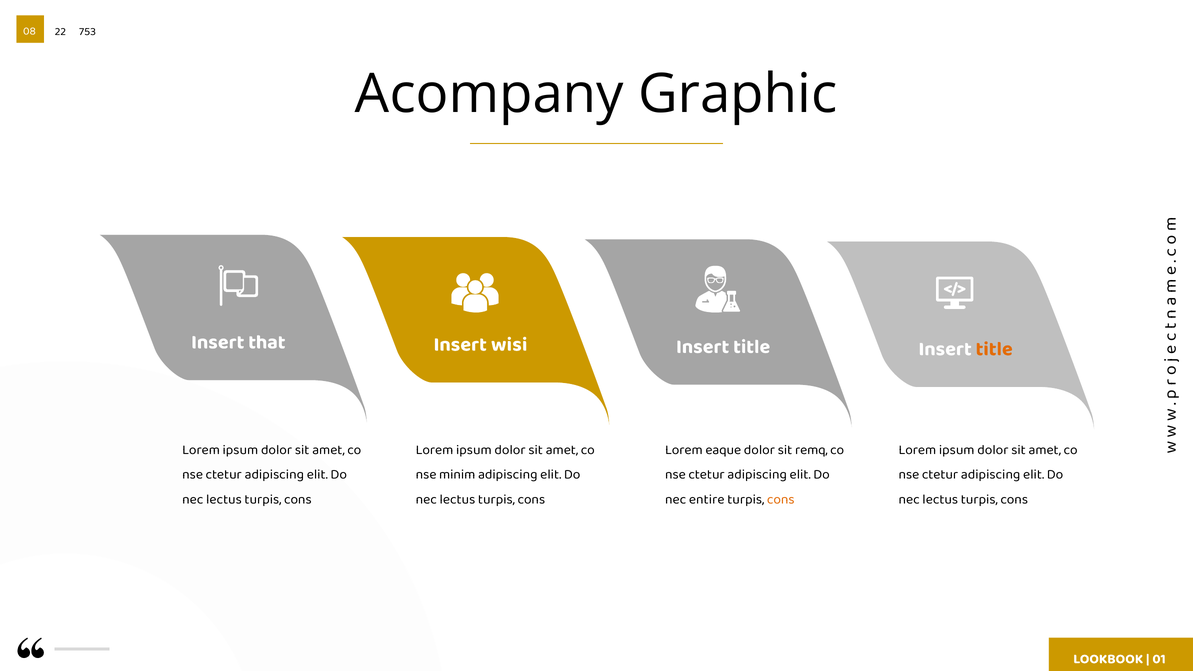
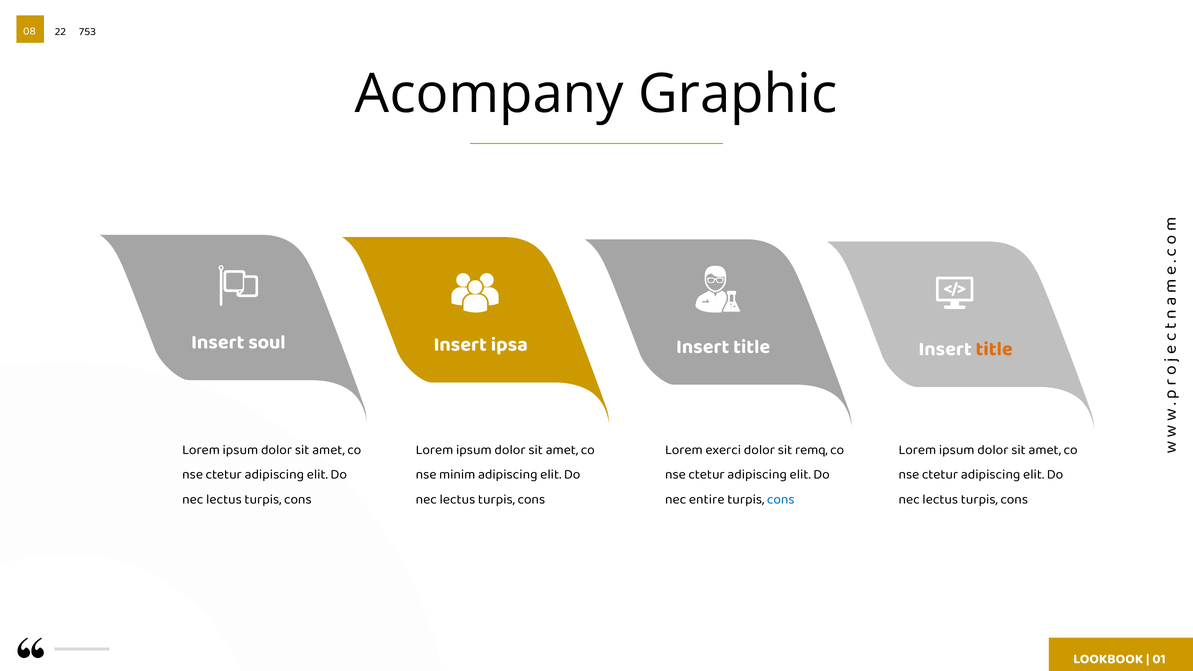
that: that -> soul (267, 342)
wisi: wisi -> ipsa (509, 344)
eaque: eaque -> exerci (723, 450)
cons colour: orange -> blue (781, 499)
